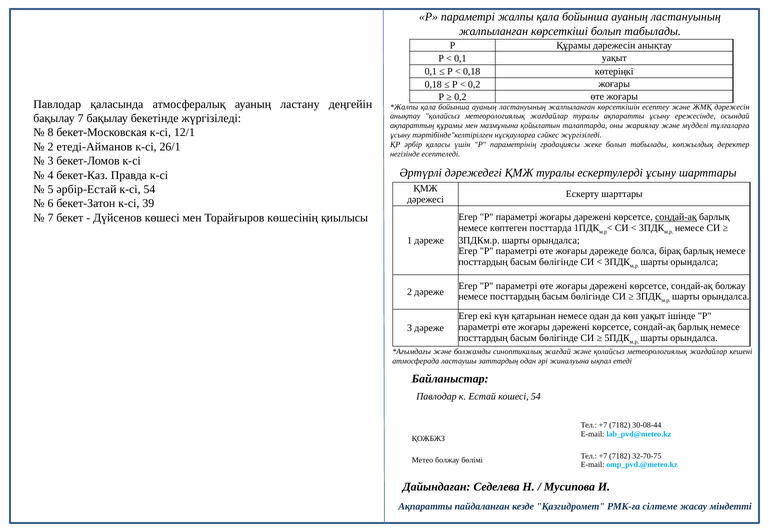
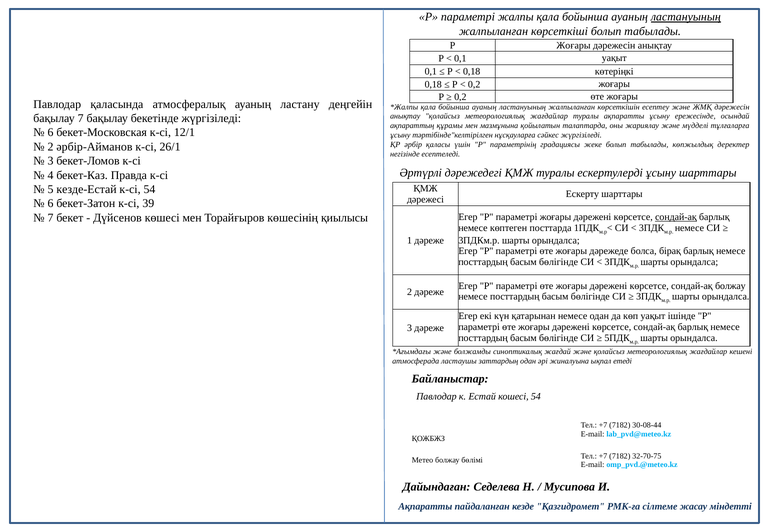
ластануының underline: none -> present (686, 17)
Р Құрамы: Құрамы -> Жоғары (574, 45)
8: 8 -> 6 (51, 133)
етеді-Айманов: етеді-Айманов -> әрбір-Айманов (94, 147)
әрбір-Естай: әрбір-Естай -> кезде-Естай (87, 189)
